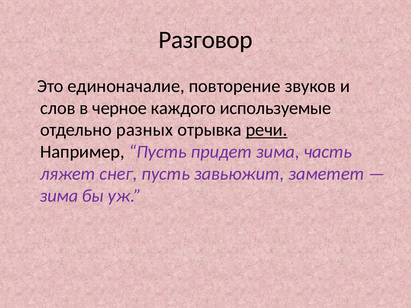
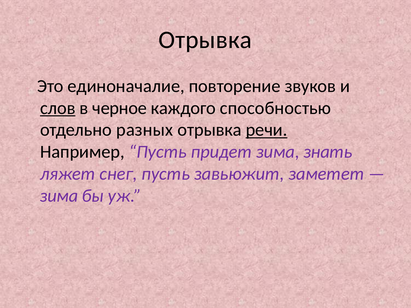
Разговор: Разговор -> Отрывка (205, 40)
слов underline: none -> present (58, 108)
используемые: используемые -> способностью (275, 108)
часть: часть -> знать (328, 152)
